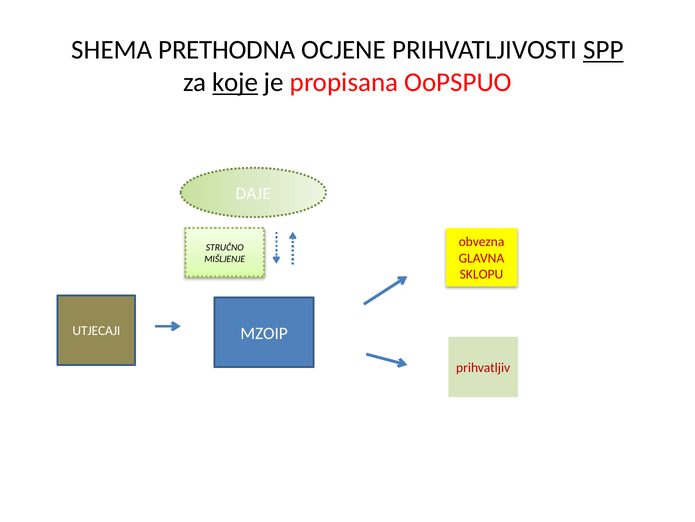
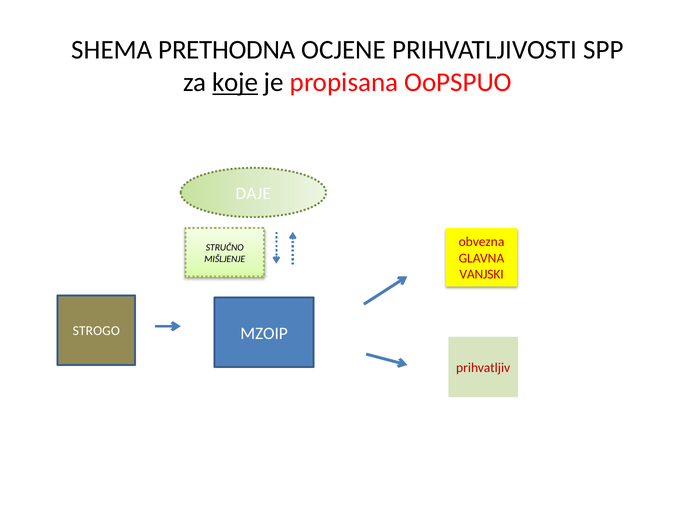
SPP underline: present -> none (603, 50)
SKLOPU: SKLOPU -> VANJSKI (482, 274)
UTJECAJI: UTJECAJI -> STROGO (96, 331)
